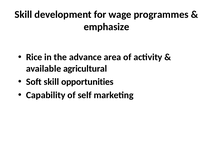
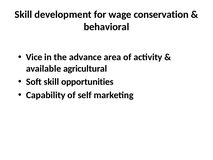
programmes: programmes -> conservation (161, 14)
emphasize: emphasize -> behavioral (106, 27)
Rice: Rice -> Vice (34, 57)
